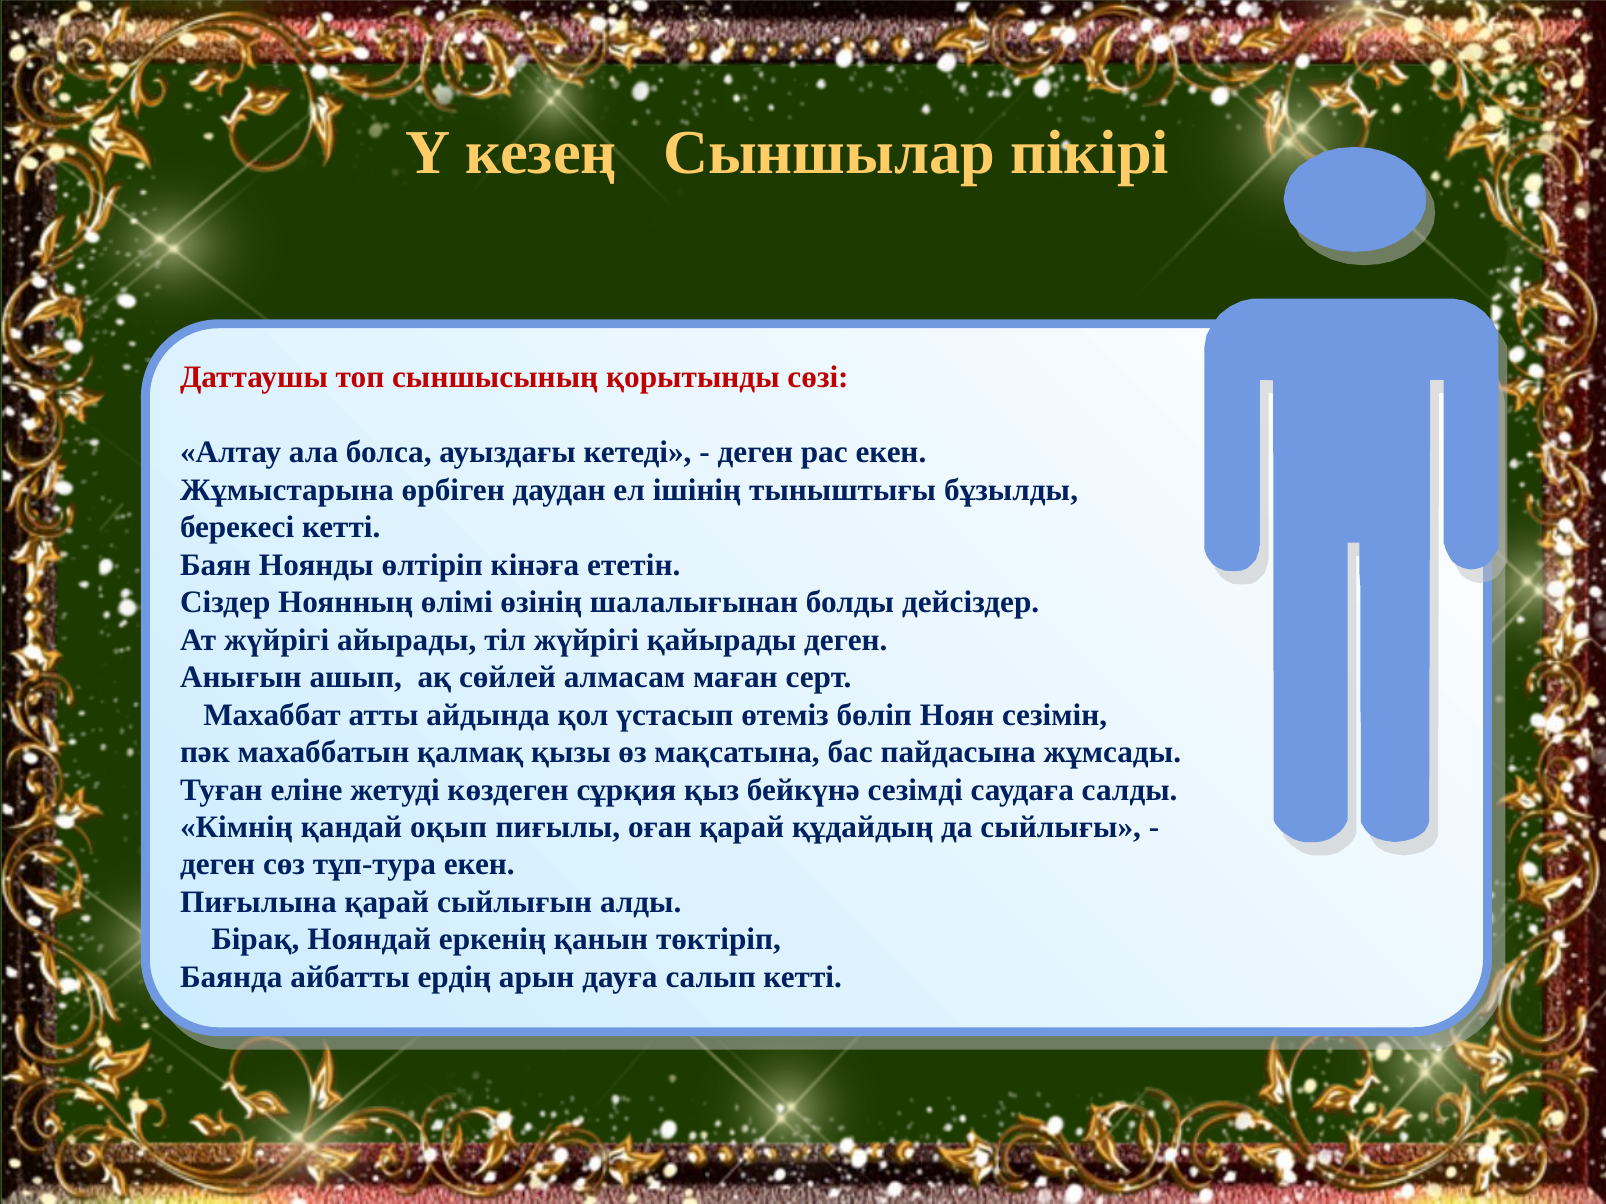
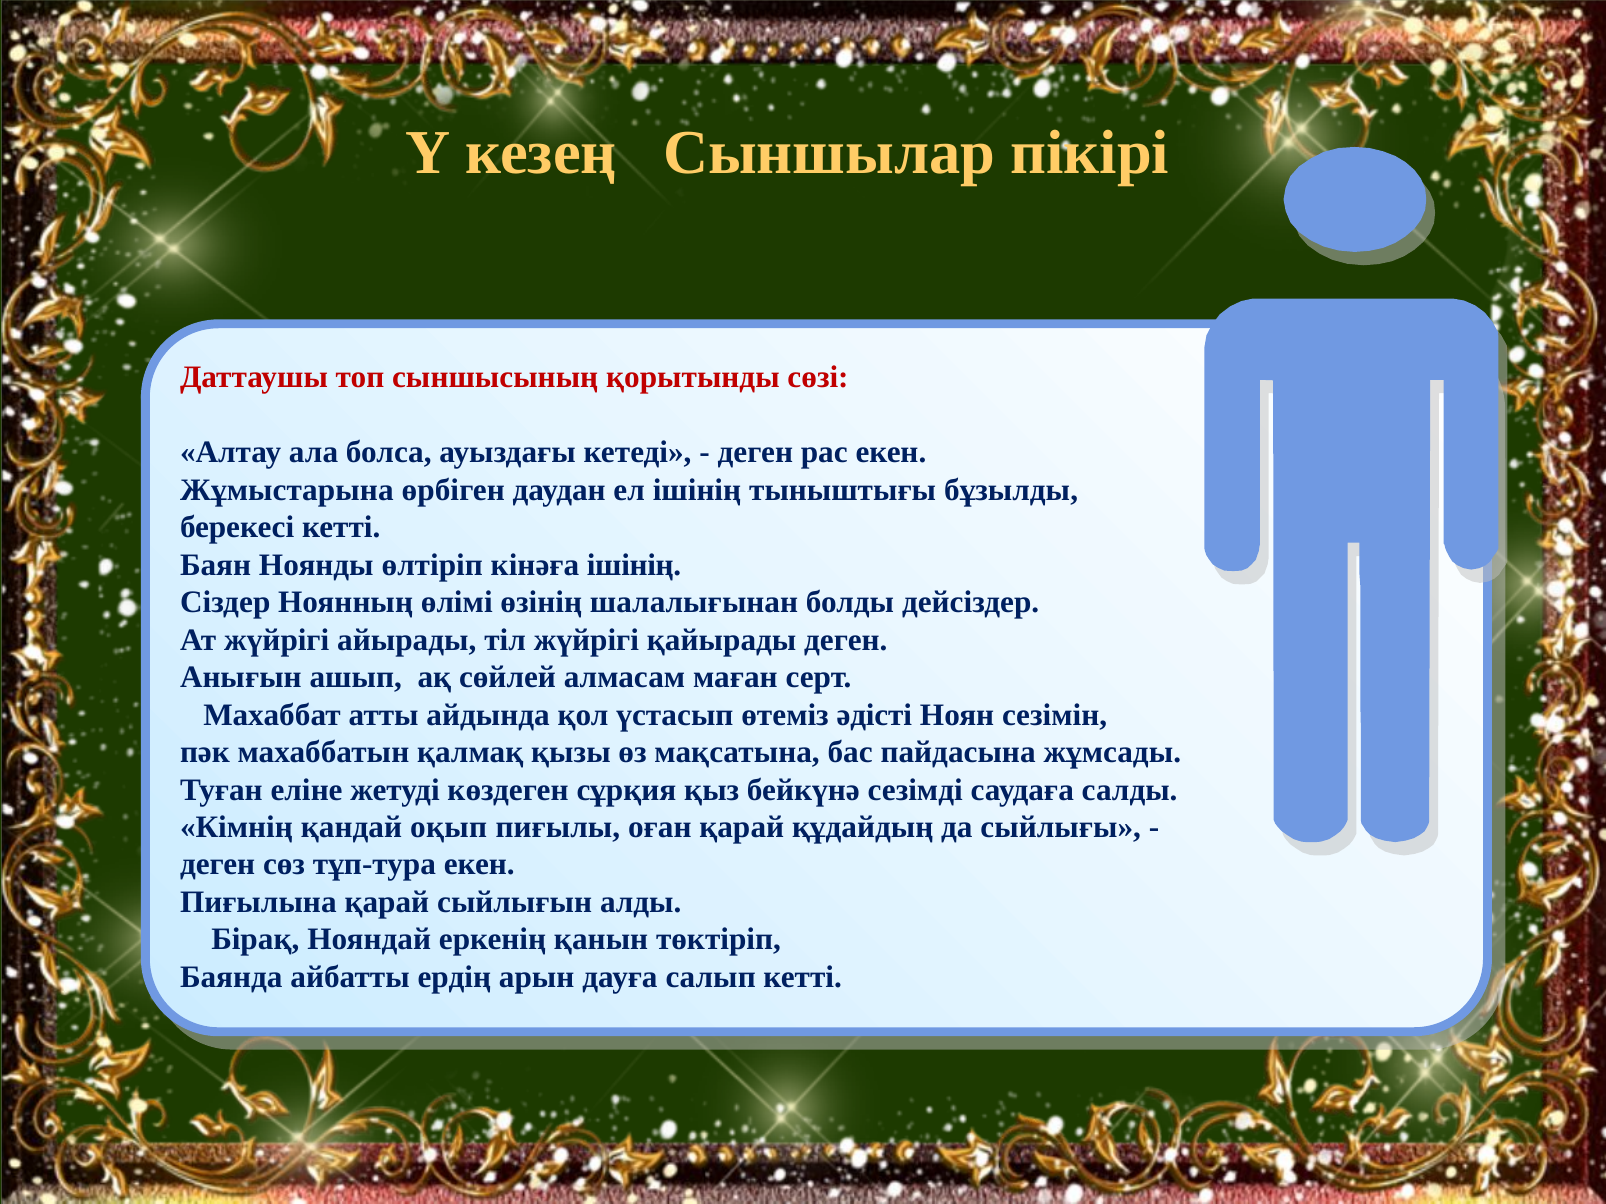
кінәға ететін: ететін -> ішінің (634, 565)
бөліп: бөліп -> әдісті (874, 715)
